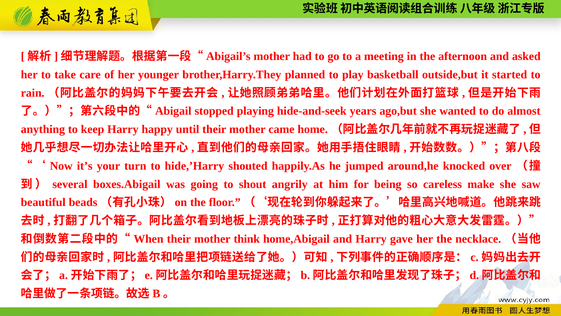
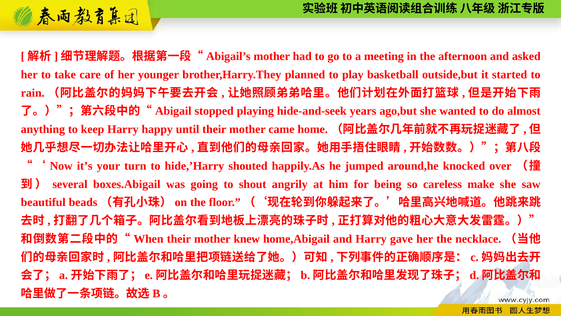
think: think -> knew (247, 239)
